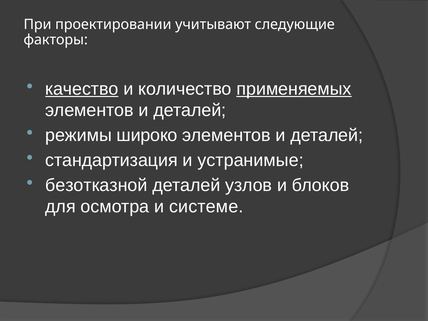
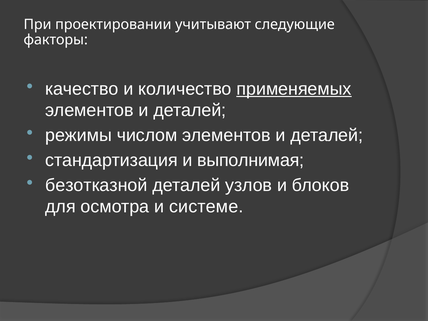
качество underline: present -> none (82, 89)
широко: широко -> числом (147, 135)
устранимые: устранимые -> выполнимая (251, 160)
